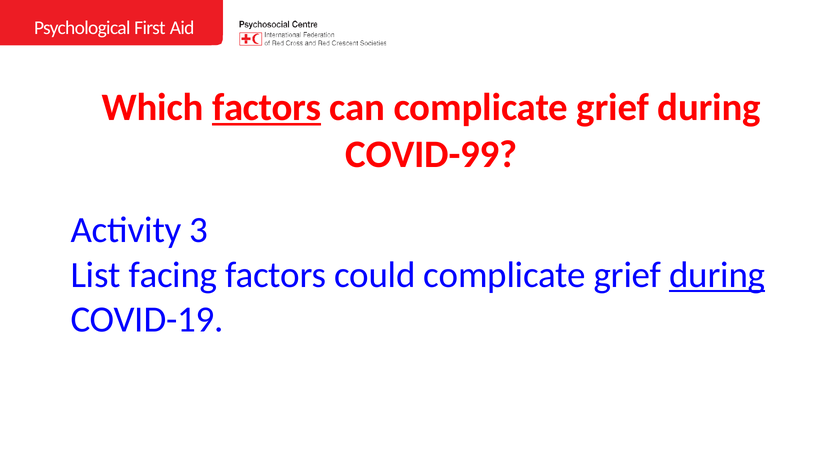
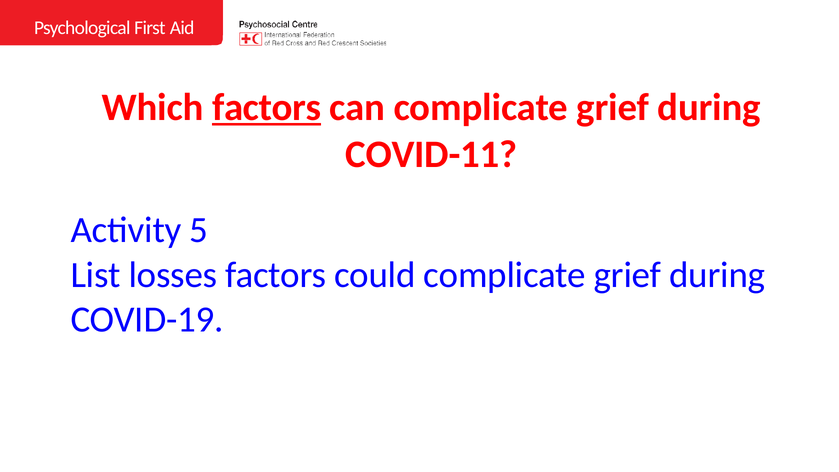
COVID-99: COVID-99 -> COVID-11 (431, 154)
3: 3 -> 5 (199, 230)
facing: facing -> losses (173, 275)
during underline: present -> none (717, 275)
